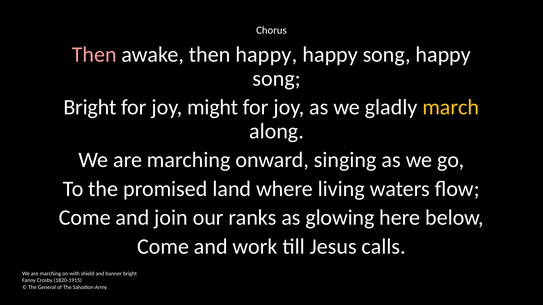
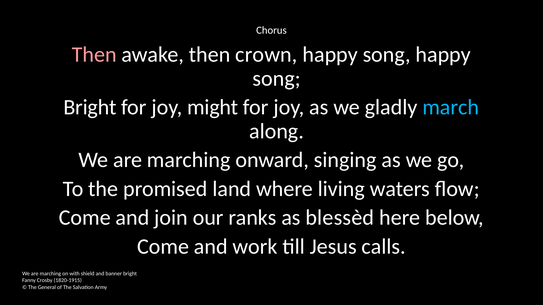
then happy: happy -> crown (266, 55)
march colour: yellow -> light blue (451, 107)
glowing: glowing -> blessèd (340, 218)
